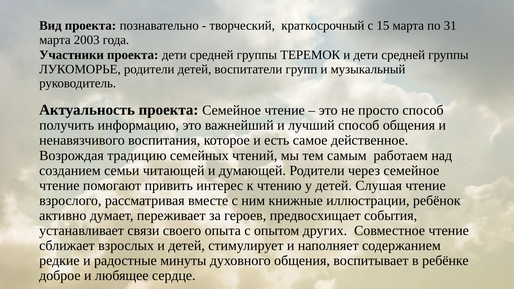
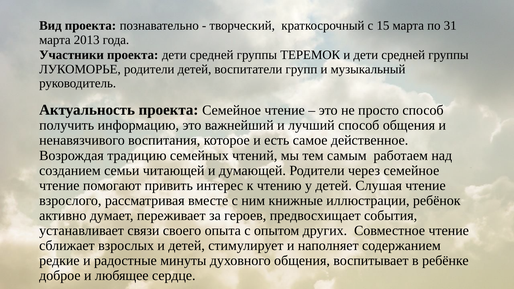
2003: 2003 -> 2013 (87, 40)
